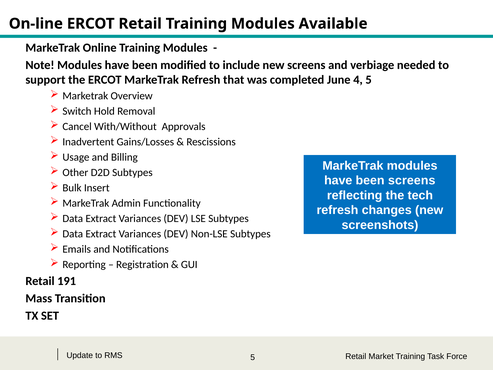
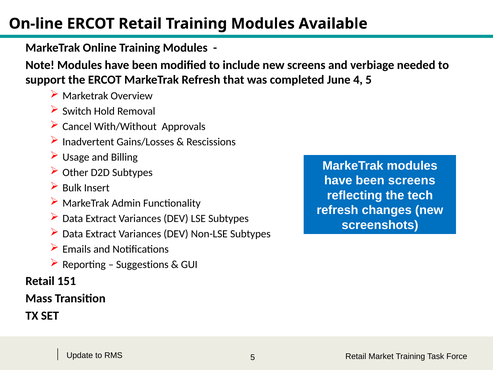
Registration: Registration -> Suggestions (142, 264)
191: 191 -> 151 (67, 281)
